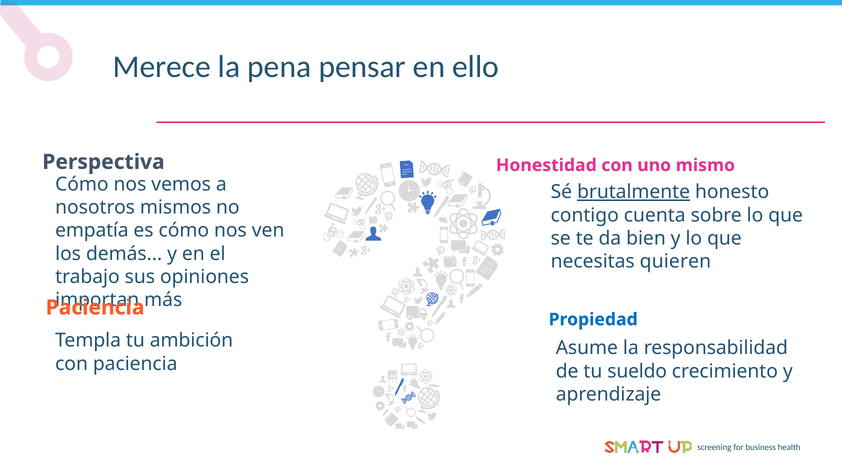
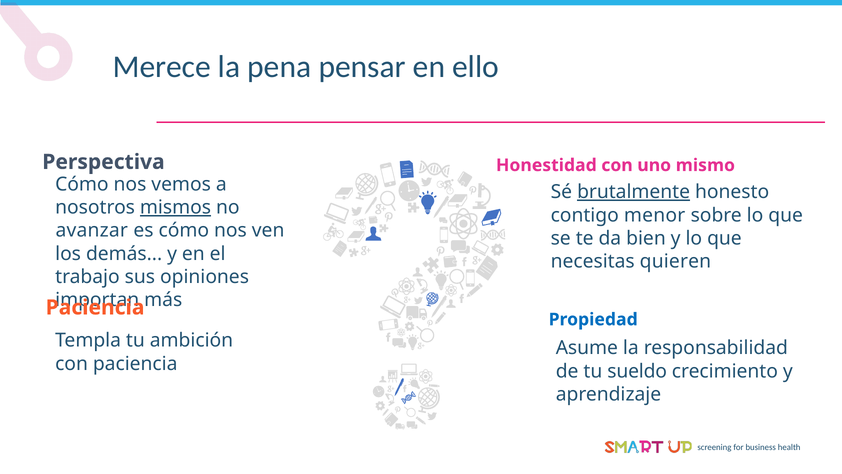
mismos underline: none -> present (176, 207)
cuenta: cuenta -> menor (655, 215)
empatía: empatía -> avanzar (92, 230)
